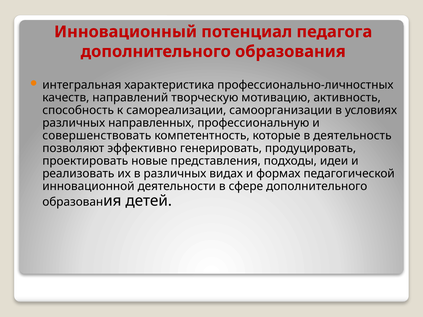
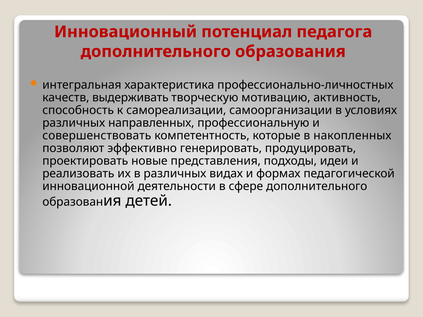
направлений: направлений -> выдерживать (130, 98)
деятельность: деятельность -> накопленных (352, 136)
